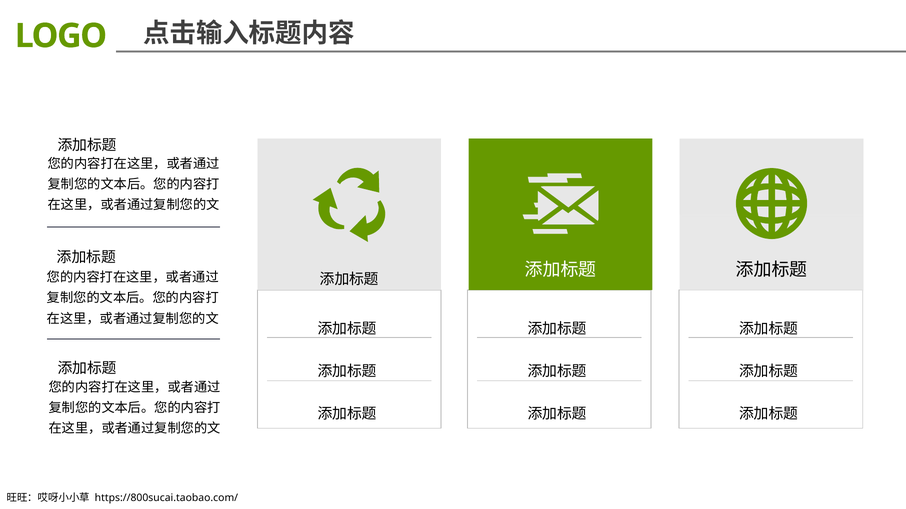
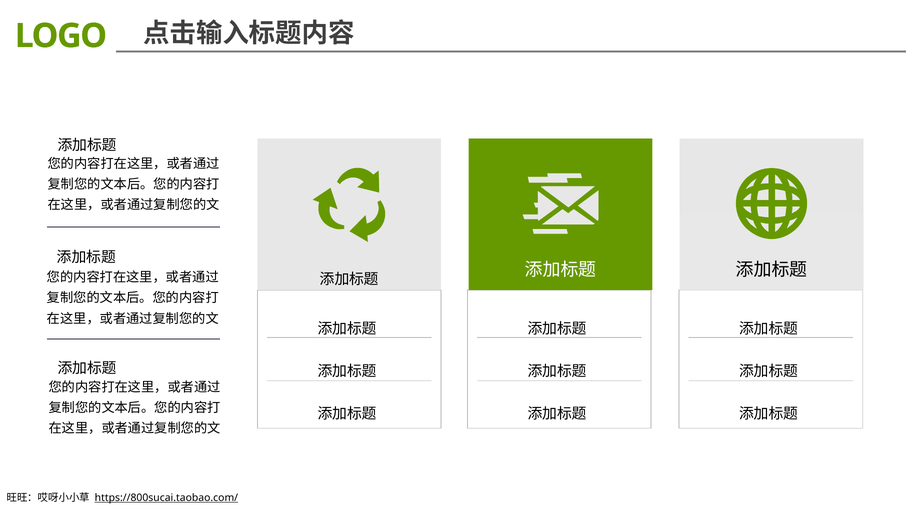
https://800sucai.taobao.com/ underline: none -> present (166, 498)
